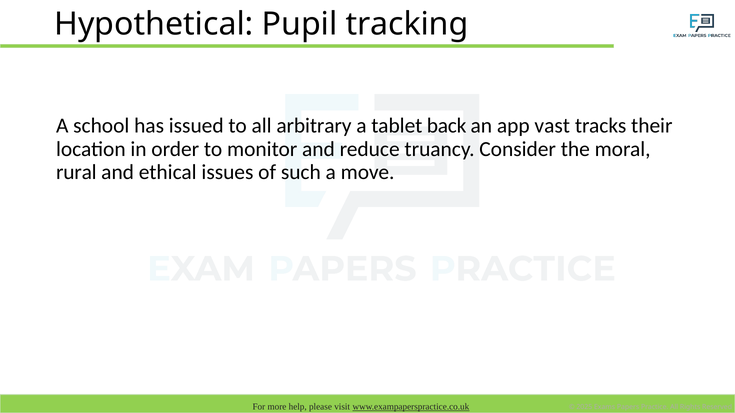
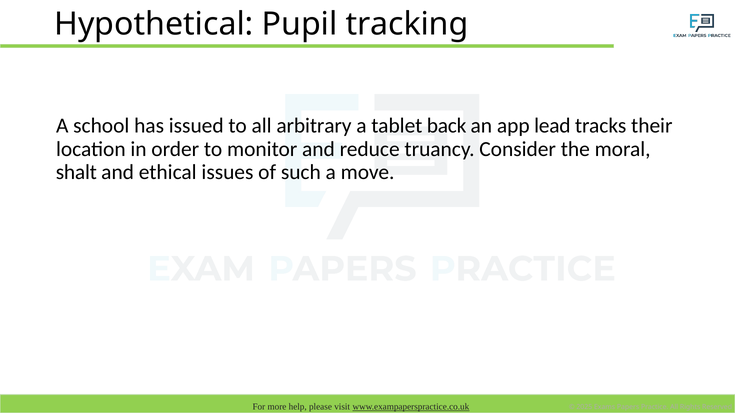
vast: vast -> lead (552, 126)
rural: rural -> shalt (76, 172)
